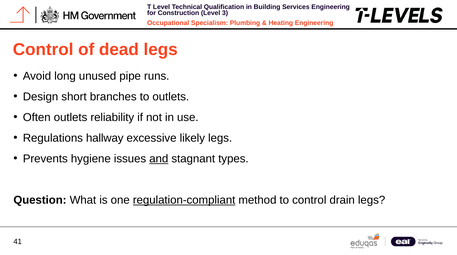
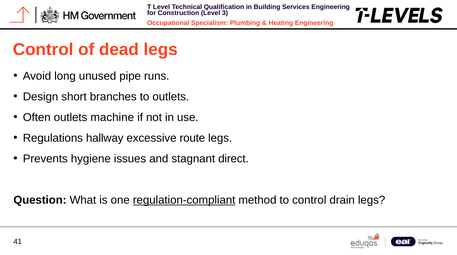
reliability: reliability -> machine (112, 118)
likely: likely -> route (192, 138)
and underline: present -> none (159, 159)
types: types -> direct (233, 159)
